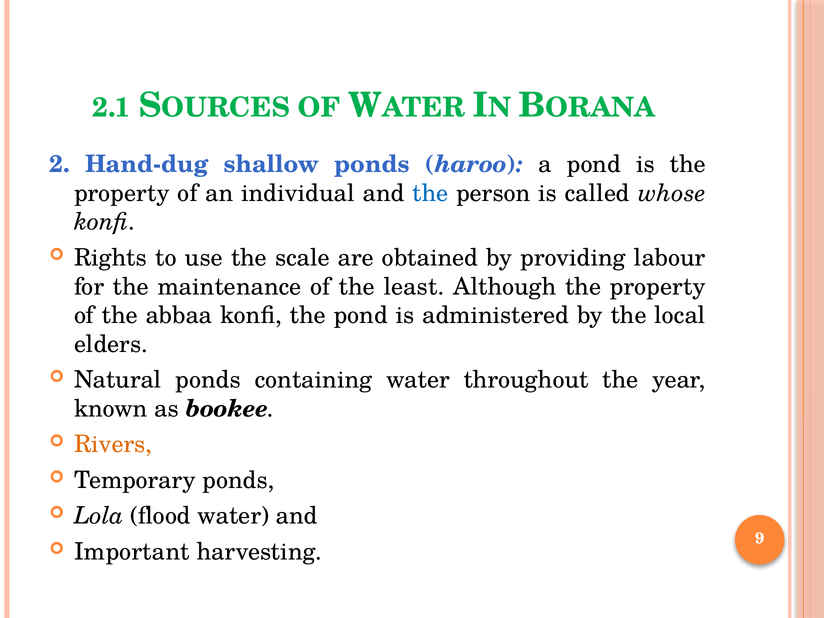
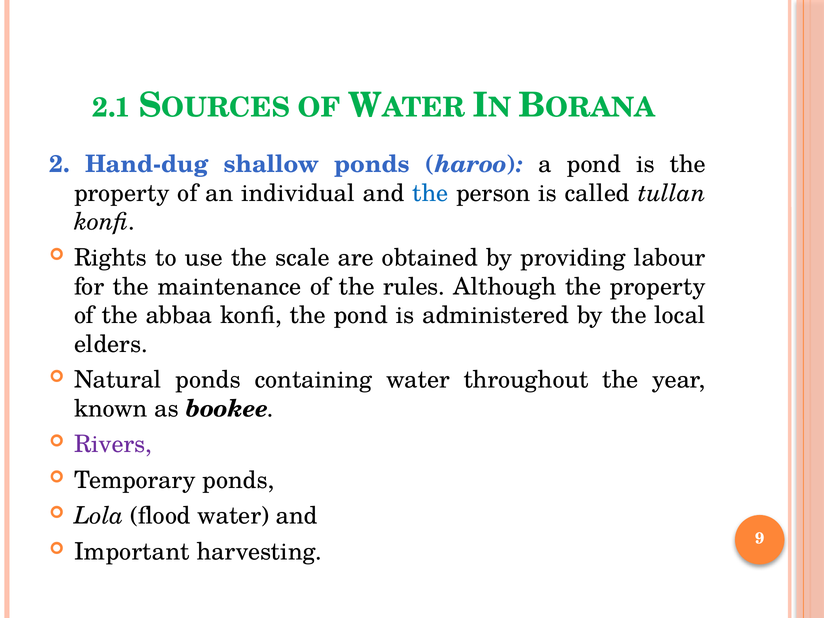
whose: whose -> tullan (672, 193)
least: least -> rules (414, 287)
Rivers colour: orange -> purple (113, 445)
